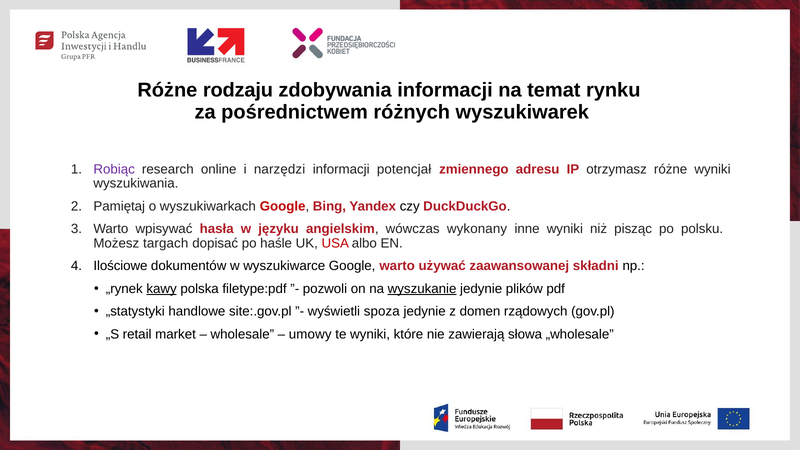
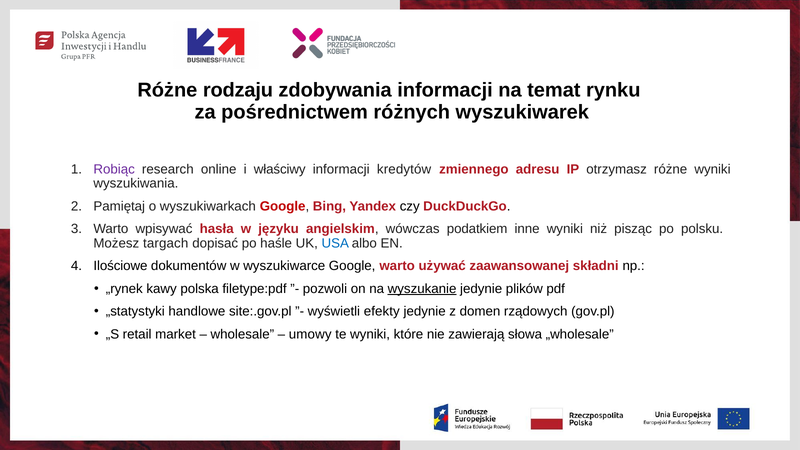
narzędzi: narzędzi -> właściwy (280, 169)
potencjał: potencjał -> kredytów (404, 169)
wykonany: wykonany -> podatkiem (477, 229)
USA colour: red -> blue (335, 243)
kawy underline: present -> none (162, 289)
spoza: spoza -> efekty (382, 311)
